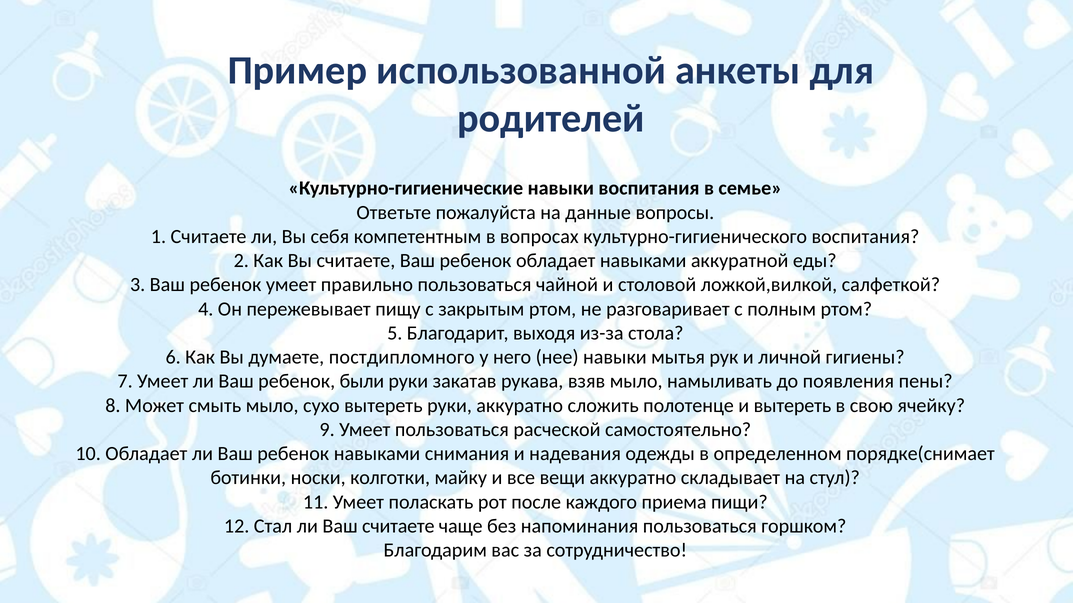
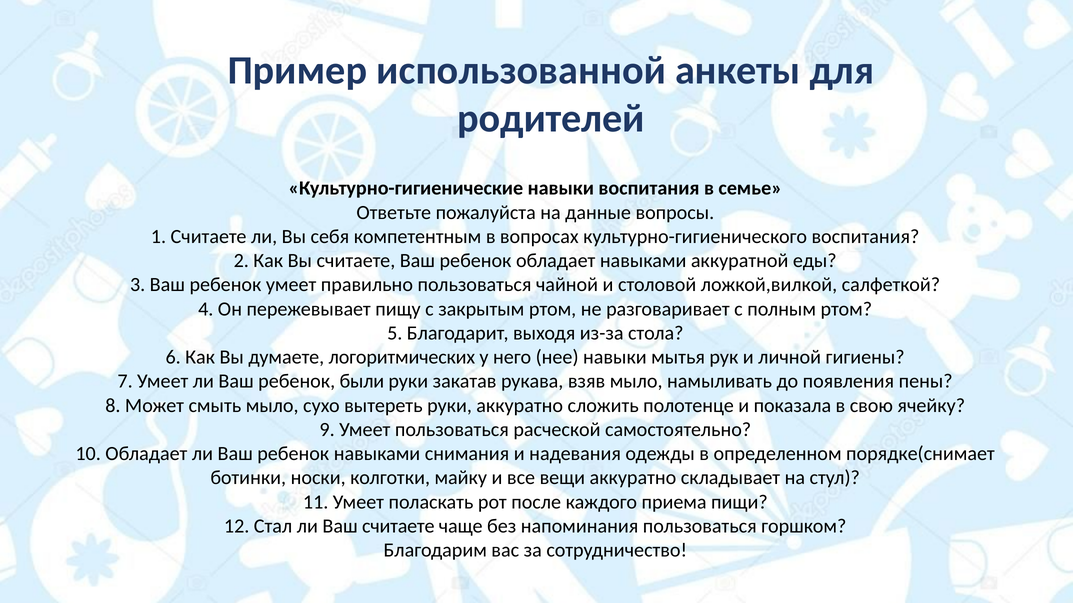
постдипломного: постдипломного -> логоритмических (402, 357)
и вытереть: вытереть -> показала (792, 406)
